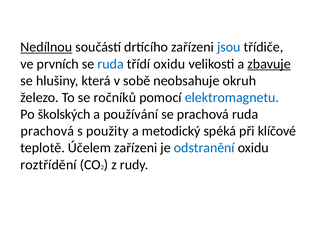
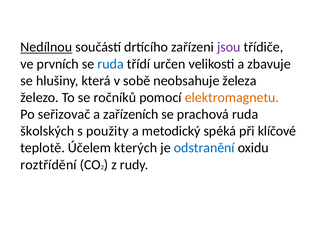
jsou colour: blue -> purple (229, 47)
třídí oxidu: oxidu -> určen (169, 64)
zbavuje underline: present -> none (269, 64)
okruh: okruh -> železa (239, 81)
elektromagnetu colour: blue -> orange (232, 97)
školských: školských -> seřizovač (64, 114)
používání: používání -> zařízeních (131, 114)
prachová: prachová -> školských (47, 131)
Účelem zařízeni: zařízeni -> kterých (136, 148)
